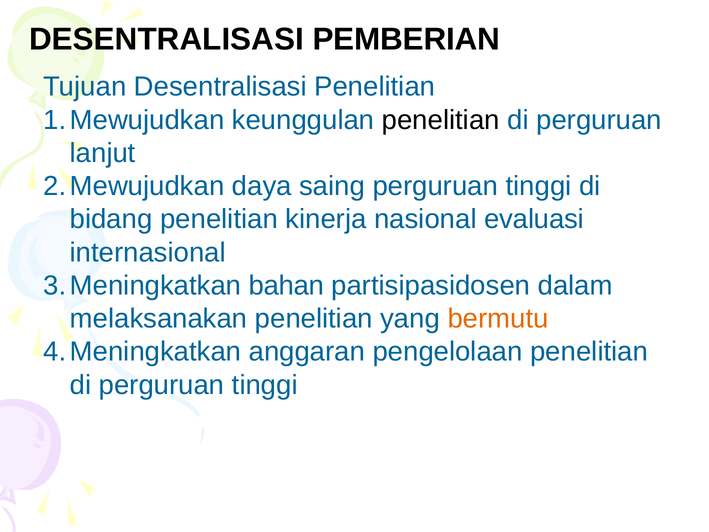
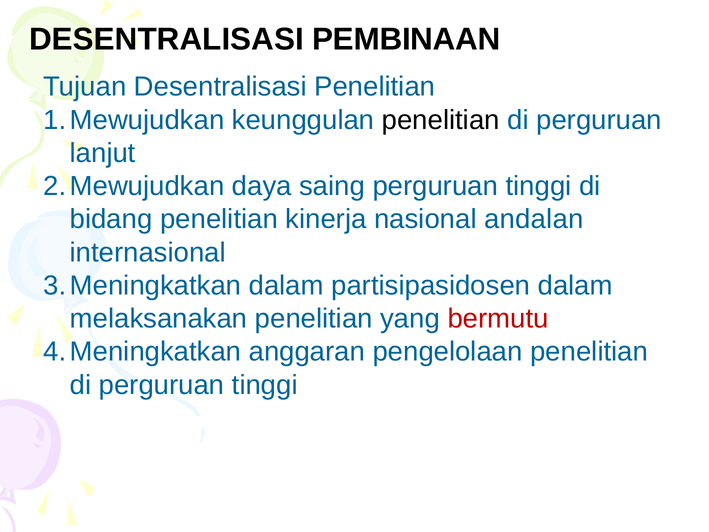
PEMBERIAN: PEMBERIAN -> PEMBINAAN (406, 39)
evaluasi: evaluasi -> andalan (534, 219)
bahan: bahan -> dalam (286, 285)
bermutu colour: orange -> red (498, 319)
